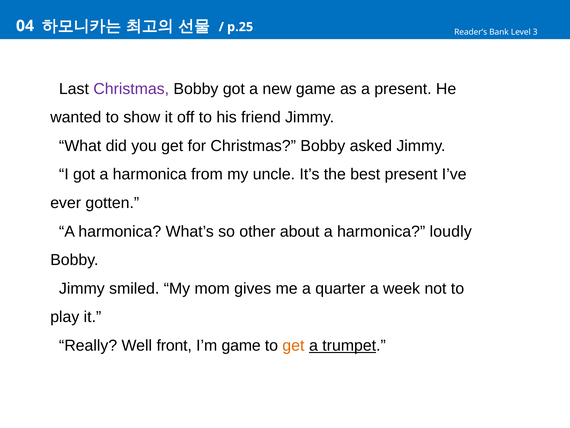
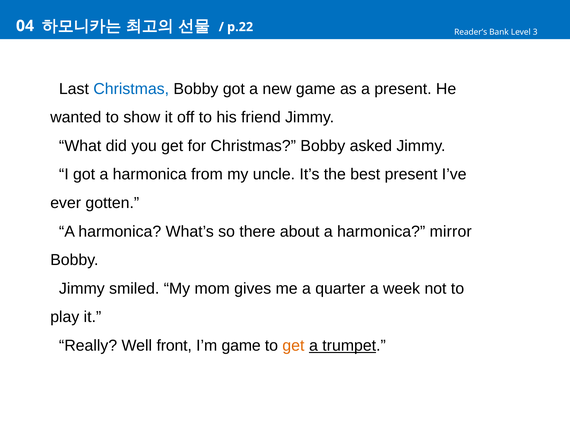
p.25: p.25 -> p.22 (240, 27)
Christmas colour: purple -> blue (131, 89)
other: other -> there (257, 231)
loudly: loudly -> mirror (451, 231)
